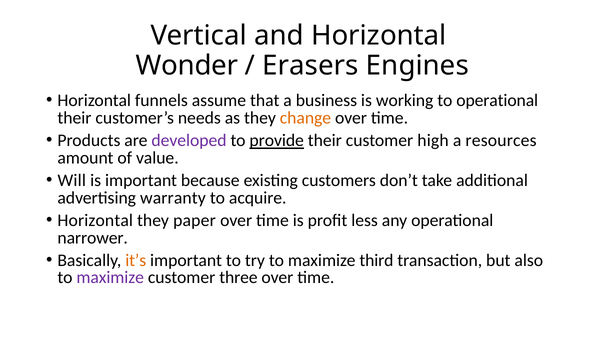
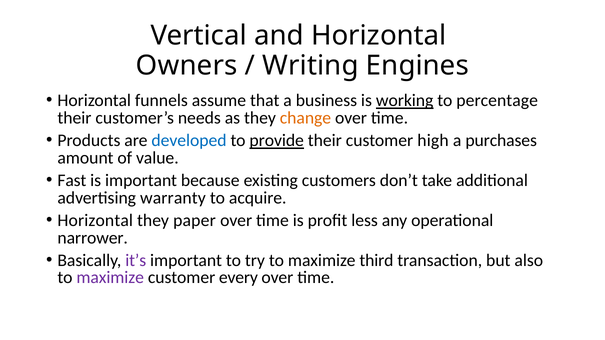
Wonder: Wonder -> Owners (187, 66)
Erasers: Erasers -> Writing (311, 66)
working underline: none -> present (405, 101)
to operational: operational -> percentage (497, 101)
developed colour: purple -> blue (189, 141)
resources: resources -> purchases (501, 141)
Will: Will -> Fast (72, 181)
it’s colour: orange -> purple (136, 261)
three: three -> every (238, 278)
